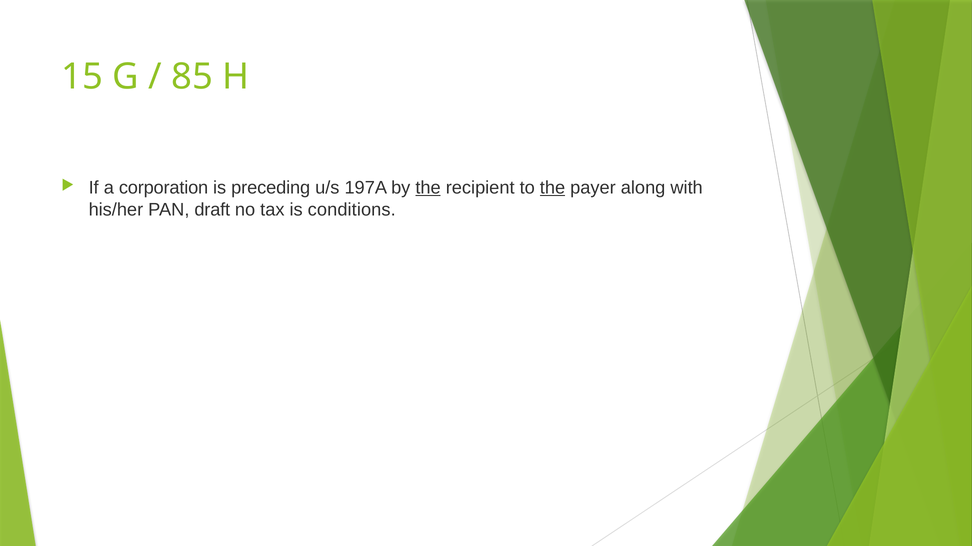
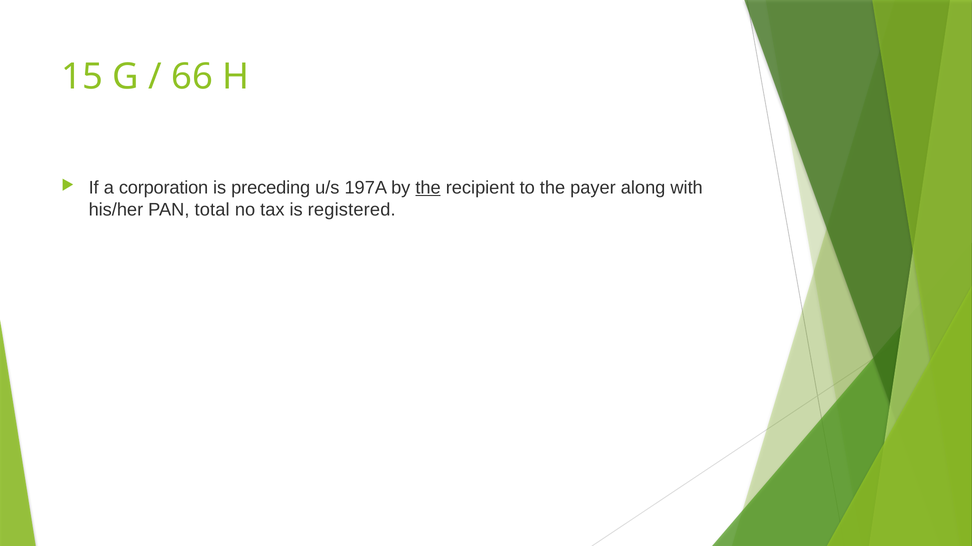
85: 85 -> 66 (192, 77)
the underline: present -> none (552, 188)
draft: draft -> total (212, 210)
conditions: conditions -> registered (352, 210)
